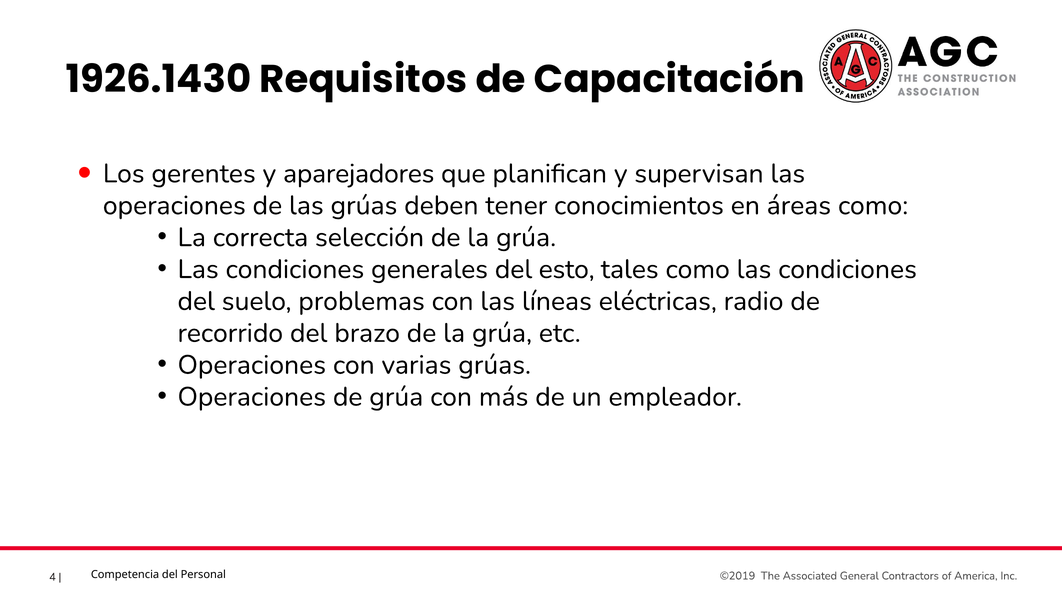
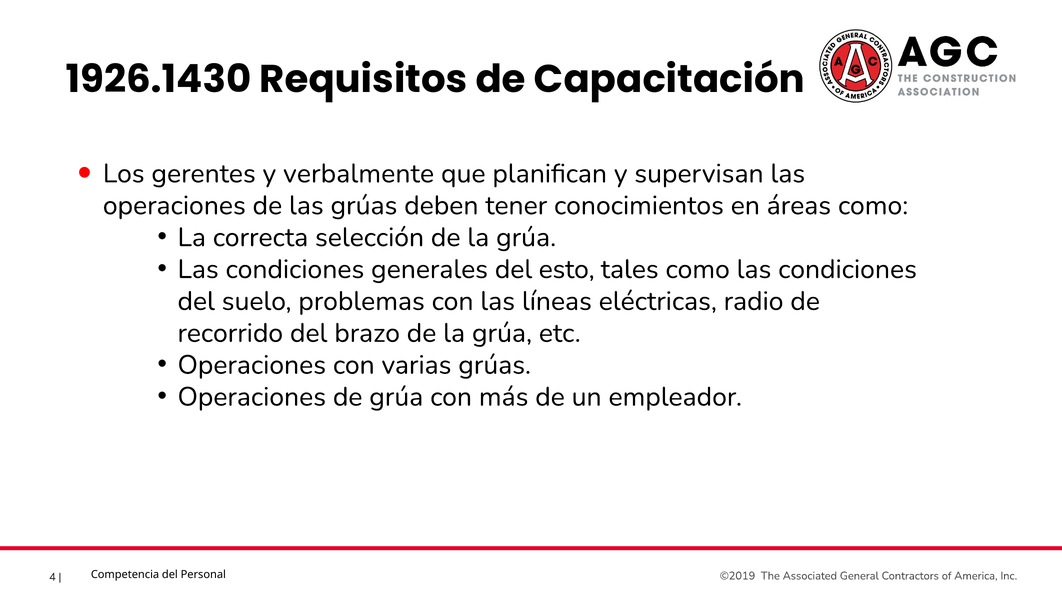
aparejadores: aparejadores -> verbalmente (359, 173)
